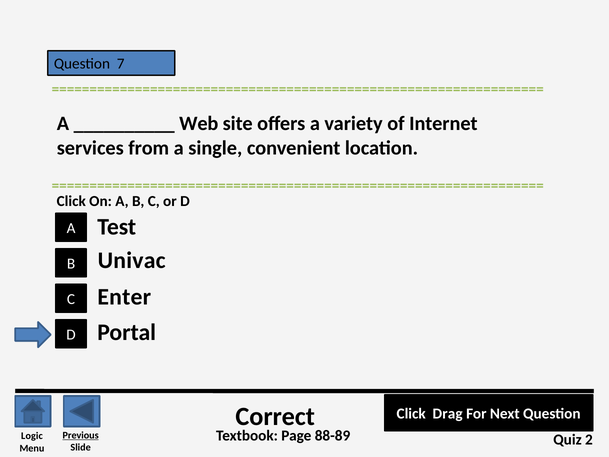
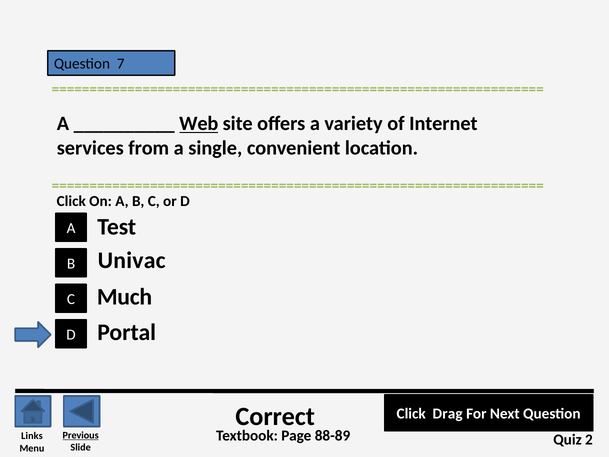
Web underline: none -> present (199, 124)
Enter: Enter -> Much (125, 297)
Logic: Logic -> Links (32, 436)
